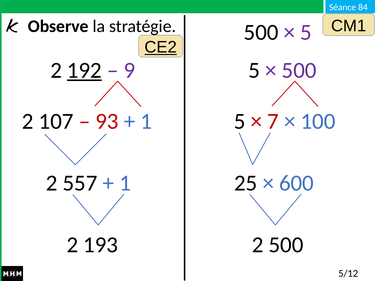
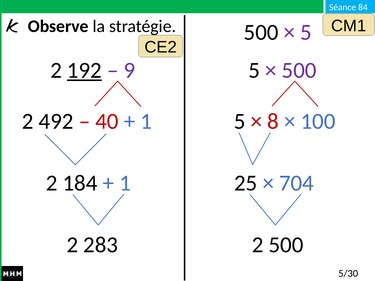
CE2 underline: present -> none (161, 47)
107: 107 -> 492 (56, 122)
93: 93 -> 40 (107, 122)
7: 7 -> 8 (273, 122)
557: 557 -> 184 (80, 183)
600: 600 -> 704 (296, 183)
193: 193 -> 283 (101, 245)
5/12: 5/12 -> 5/30 (348, 274)
